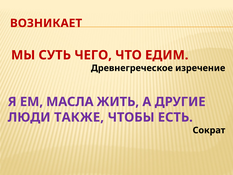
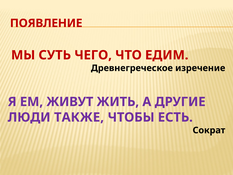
ВОЗНИКАЕТ: ВОЗНИКАЕТ -> ПОЯВЛЕНИЕ (46, 23)
МАСЛА: МАСЛА -> ЖИВУТ (70, 102)
